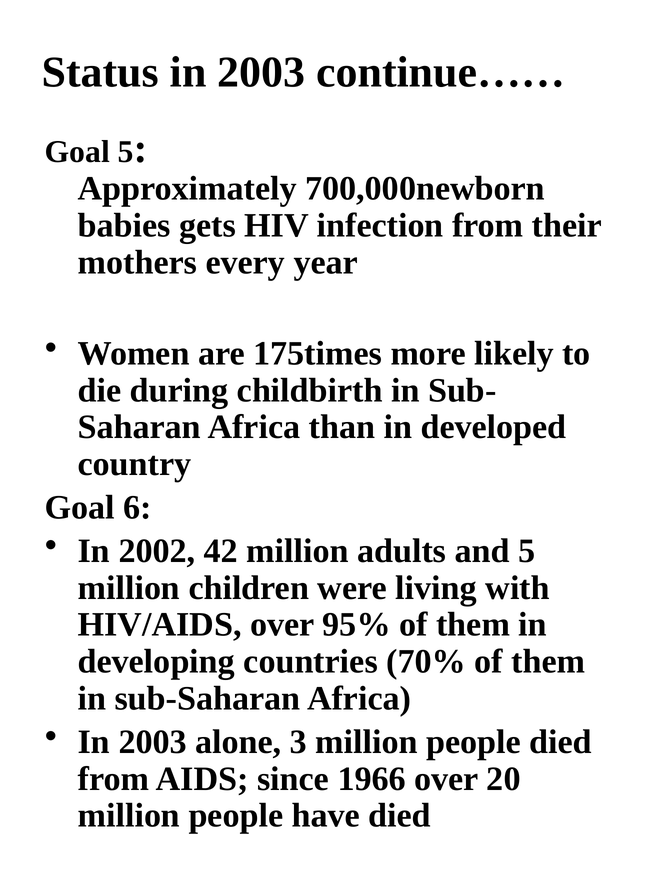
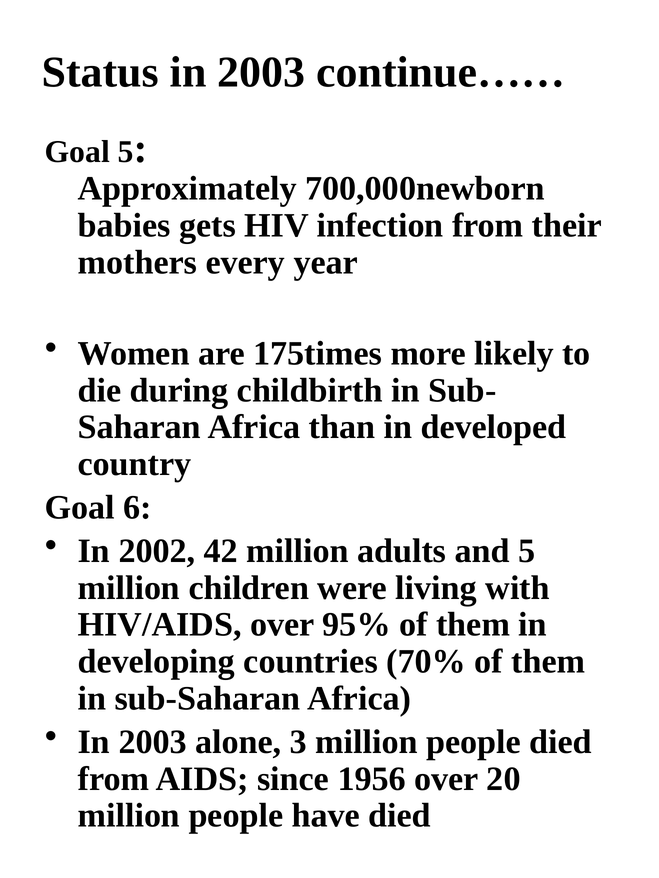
1966: 1966 -> 1956 (372, 779)
